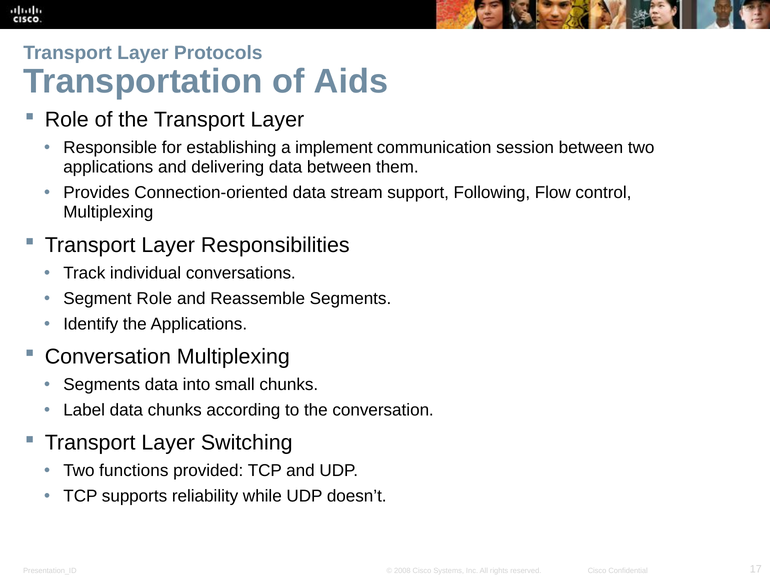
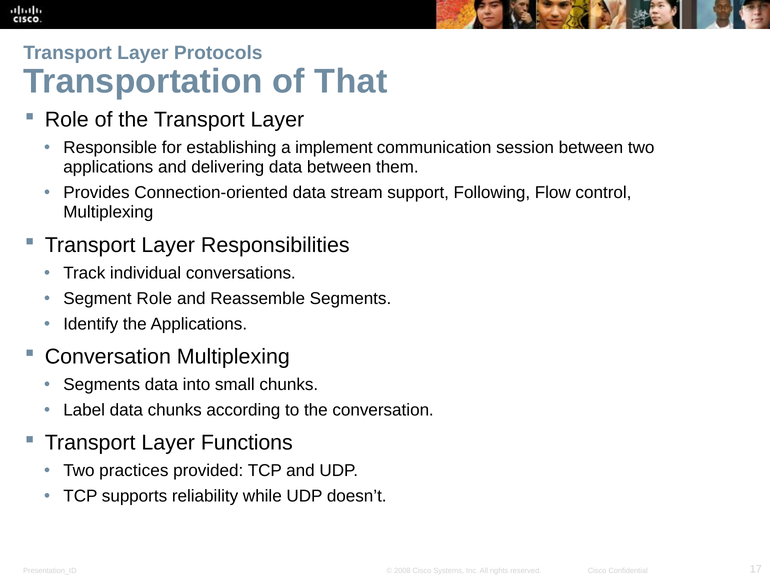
Aids: Aids -> That (351, 82)
Switching: Switching -> Functions (247, 442)
functions: functions -> practices (134, 470)
